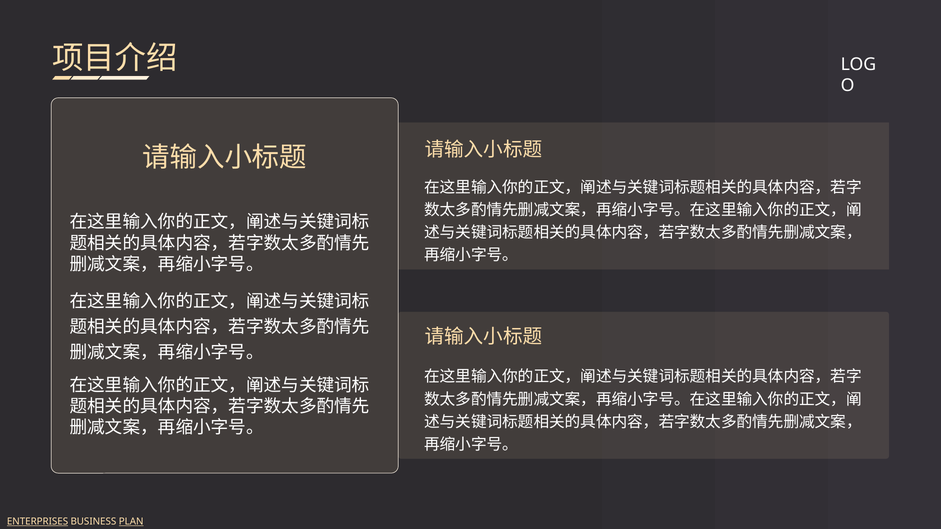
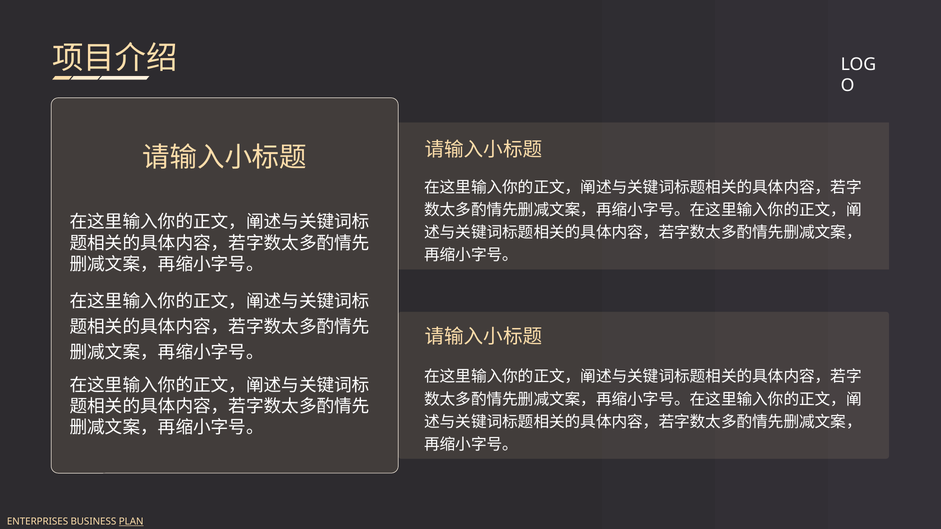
ENTERPRISES underline: present -> none (38, 522)
